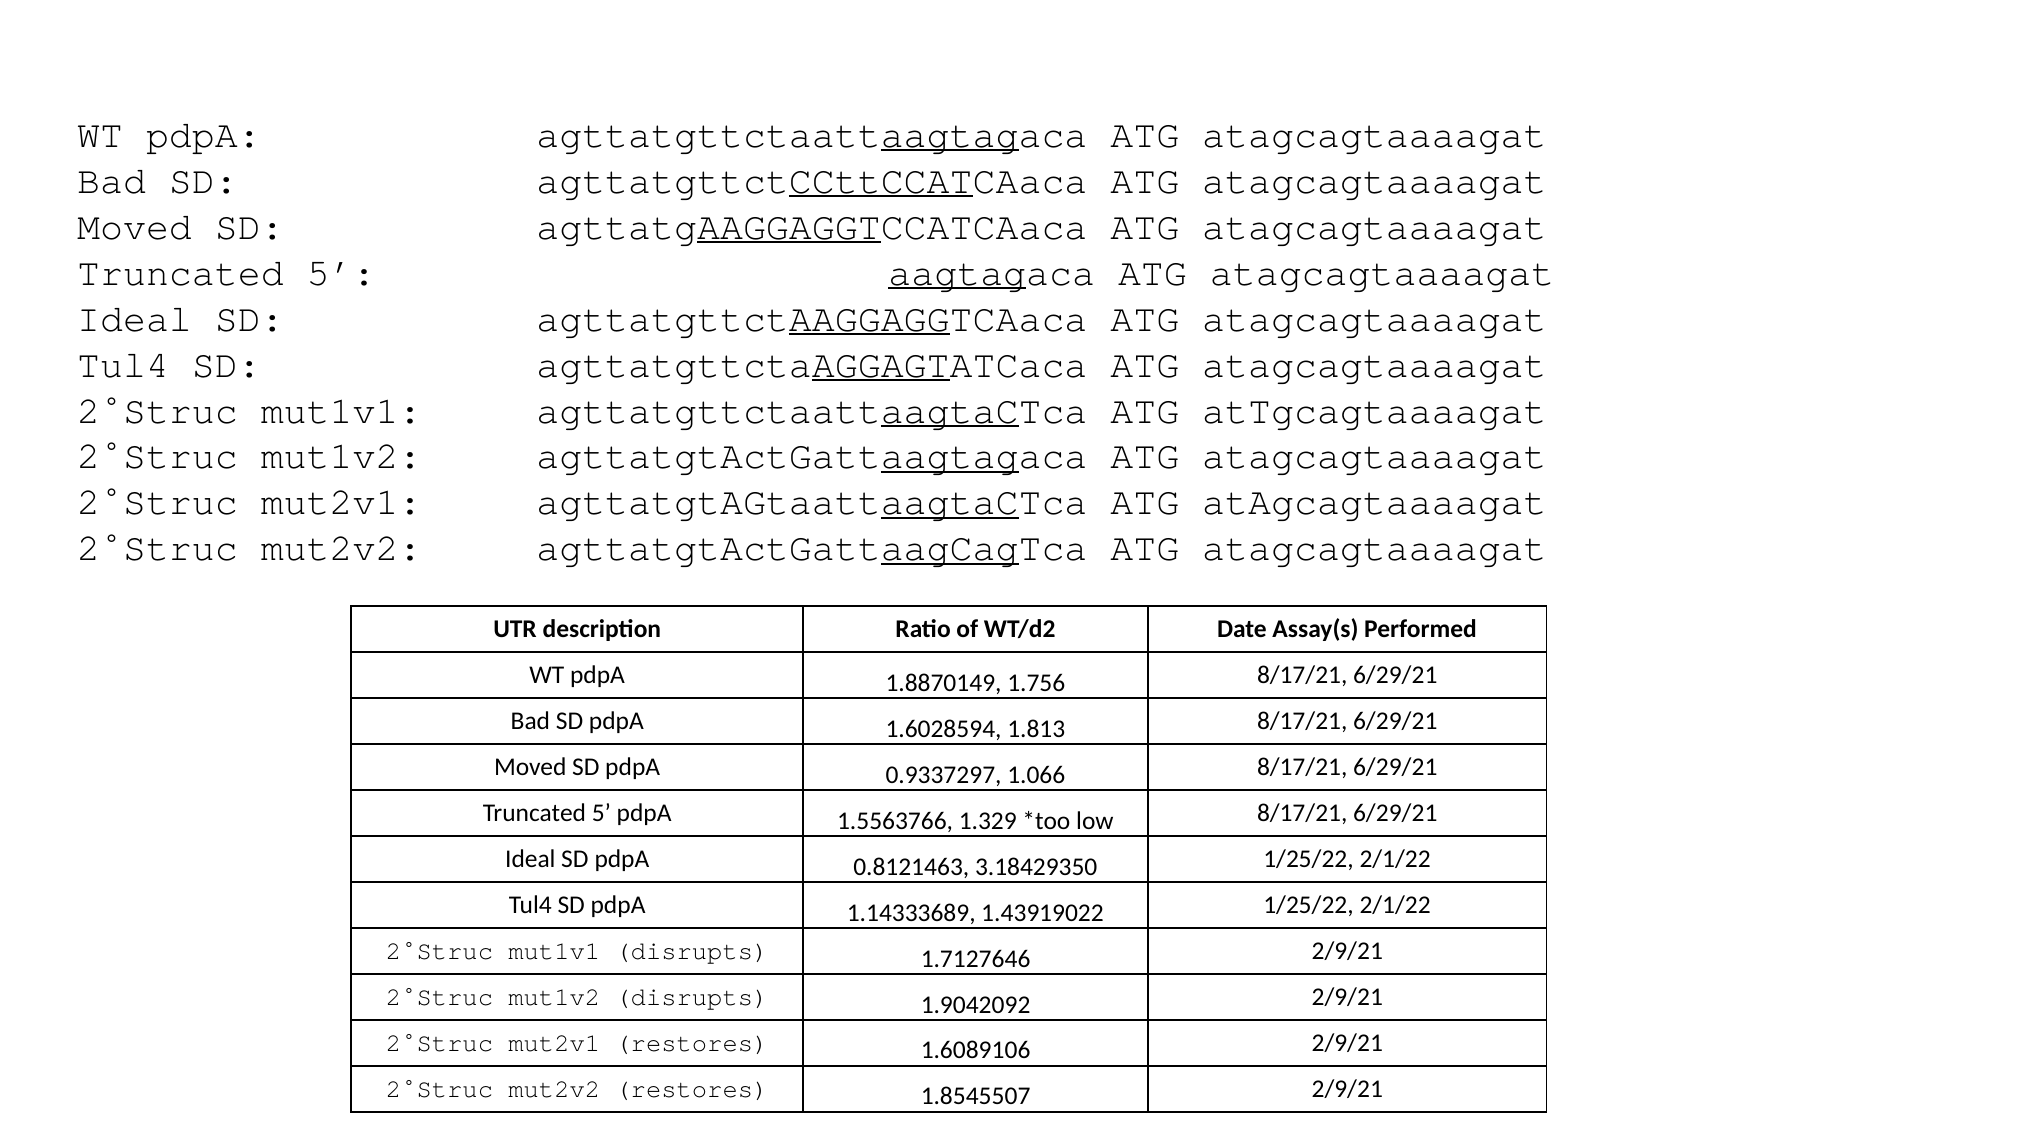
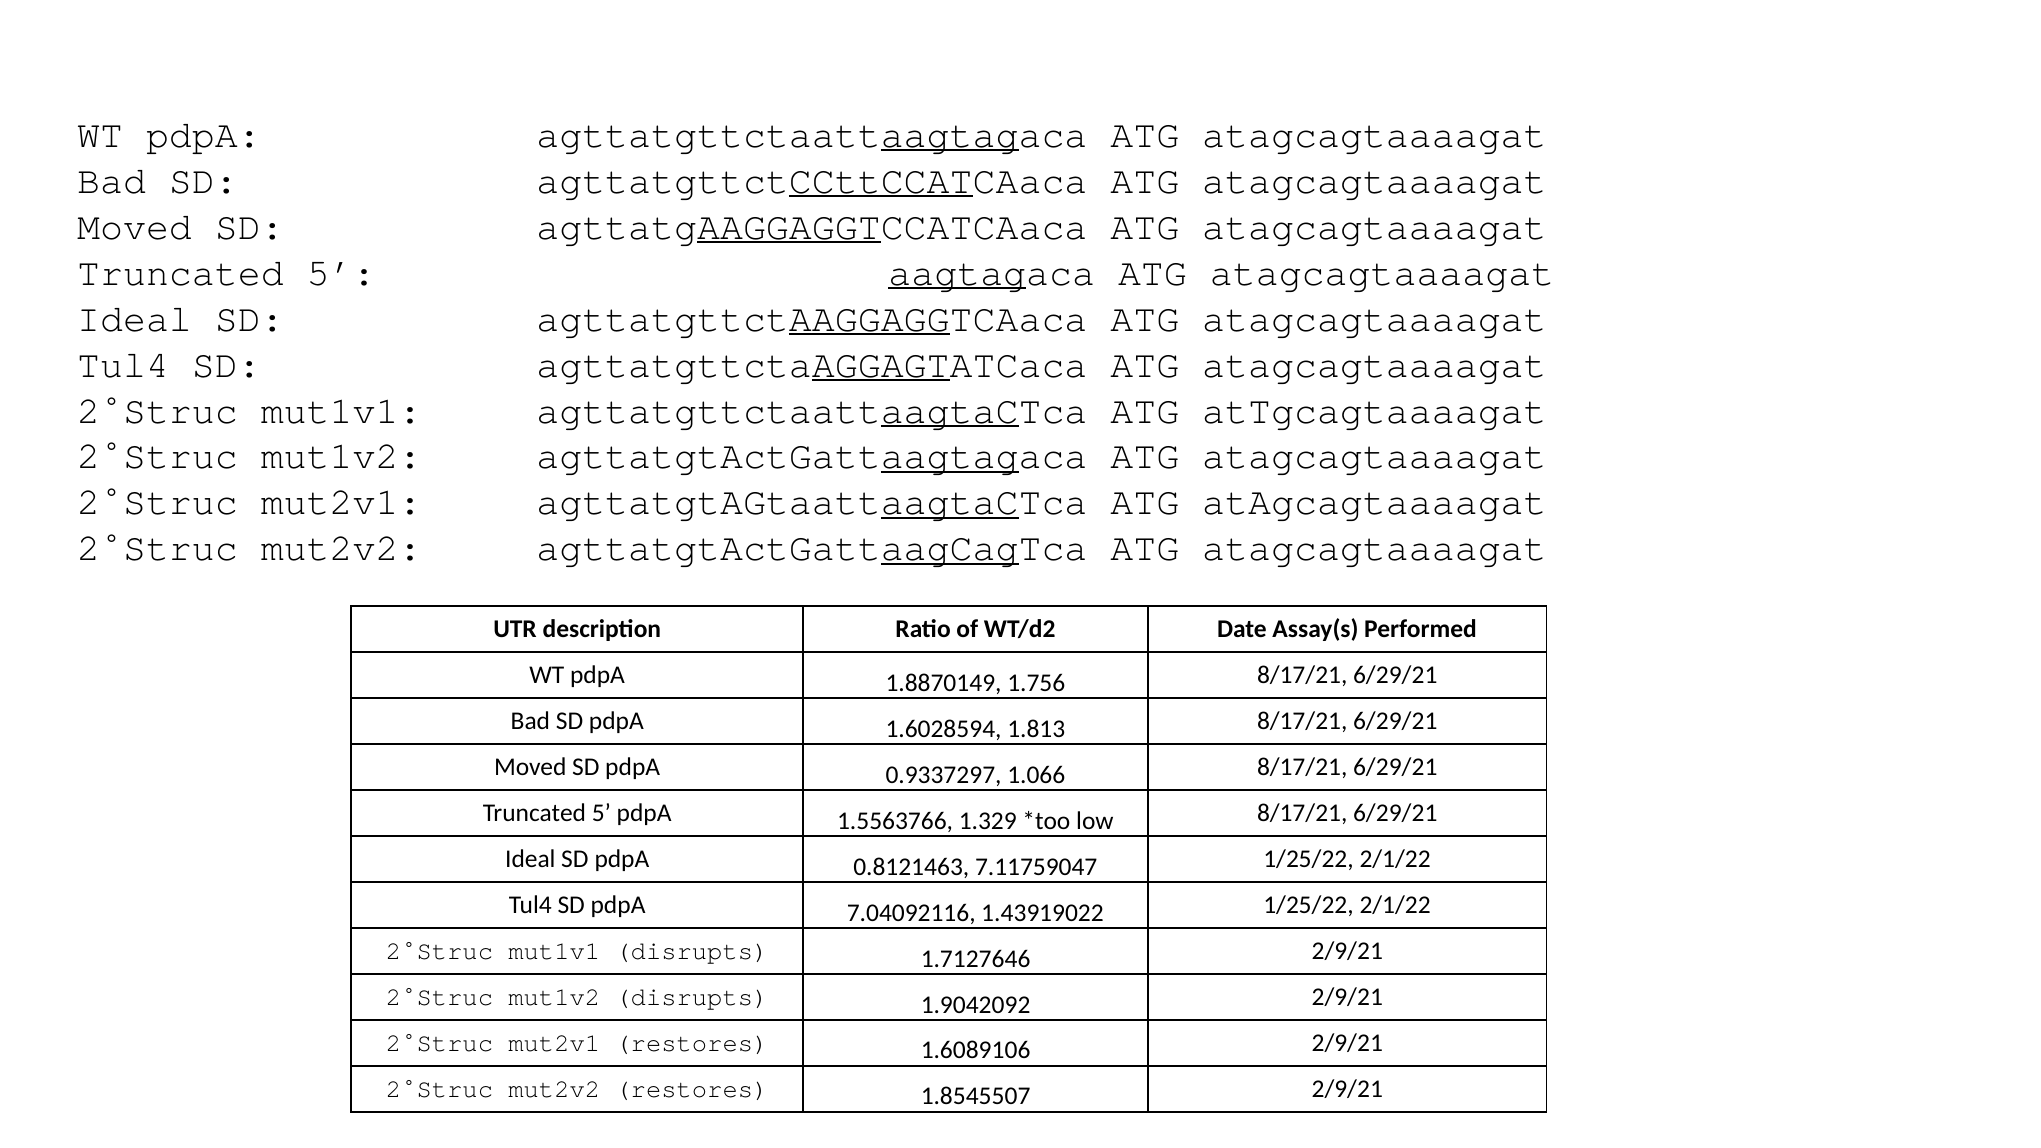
3.18429350: 3.18429350 -> 7.11759047 (1036, 867)
1.14333689: 1.14333689 -> 7.04092116 (911, 913)
